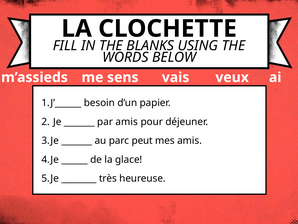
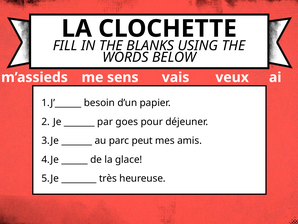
par amis: amis -> goes (127, 122)
